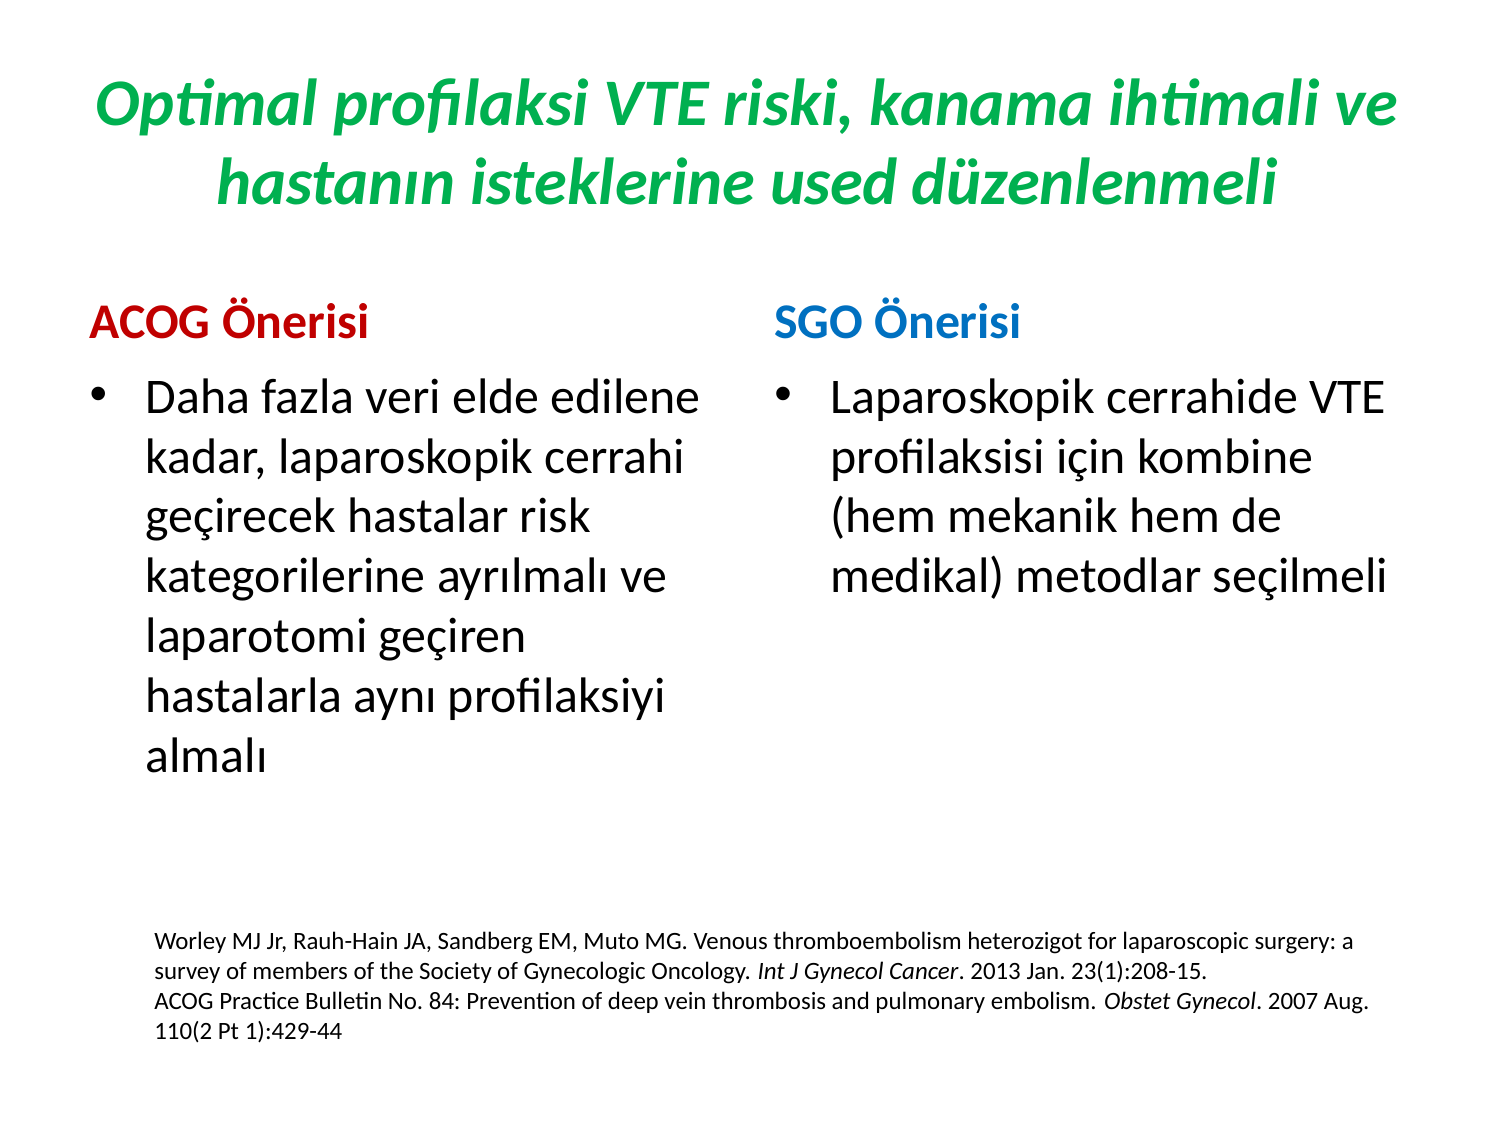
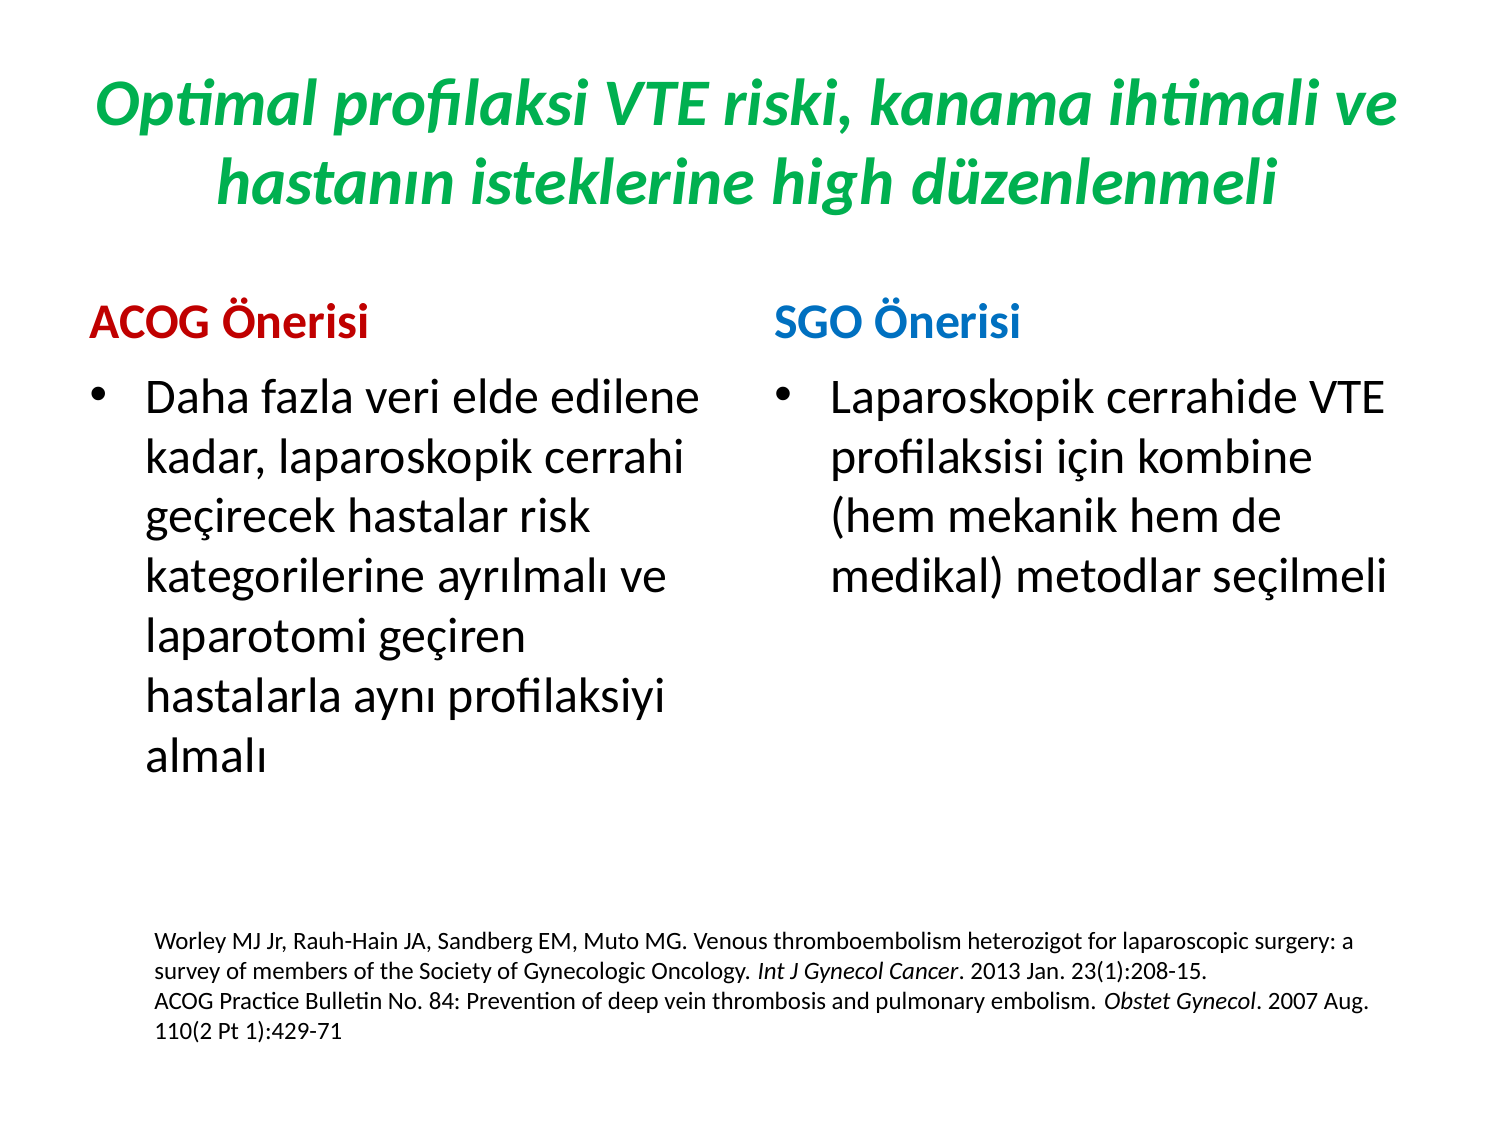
used: used -> high (833, 183)
1):429-44: 1):429-44 -> 1):429-71 (294, 1030)
